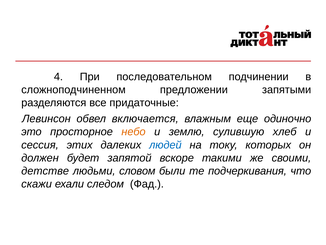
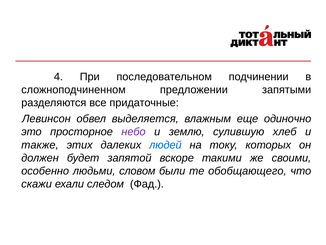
включается: включается -> выделяется (145, 119)
небо colour: orange -> purple (133, 132)
сессия: сессия -> также (40, 145)
детстве: детстве -> особенно (45, 171)
подчеркивания: подчеркивания -> обобщающего (247, 171)
